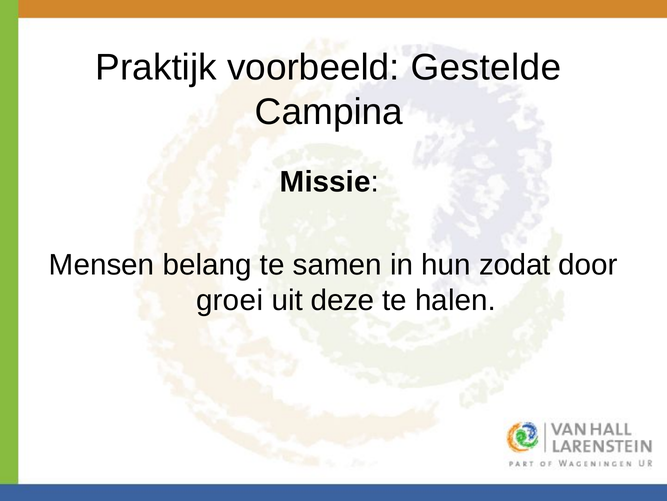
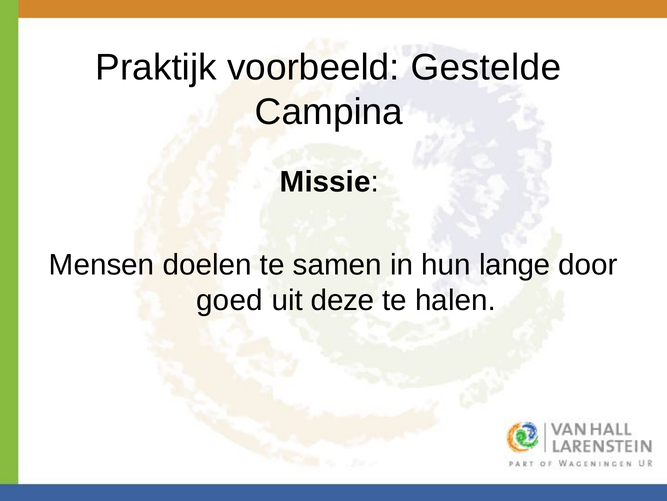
belang: belang -> doelen (207, 264)
zodat: zodat -> lange (515, 264)
groei: groei -> goed (230, 300)
